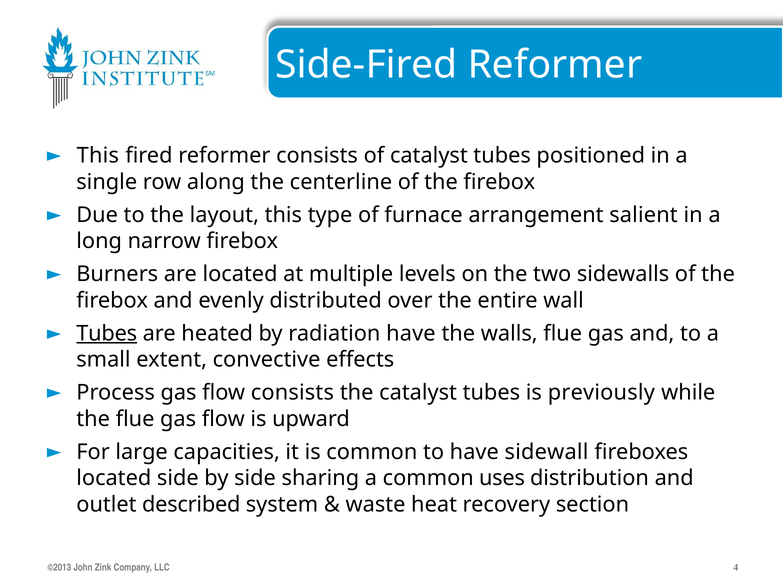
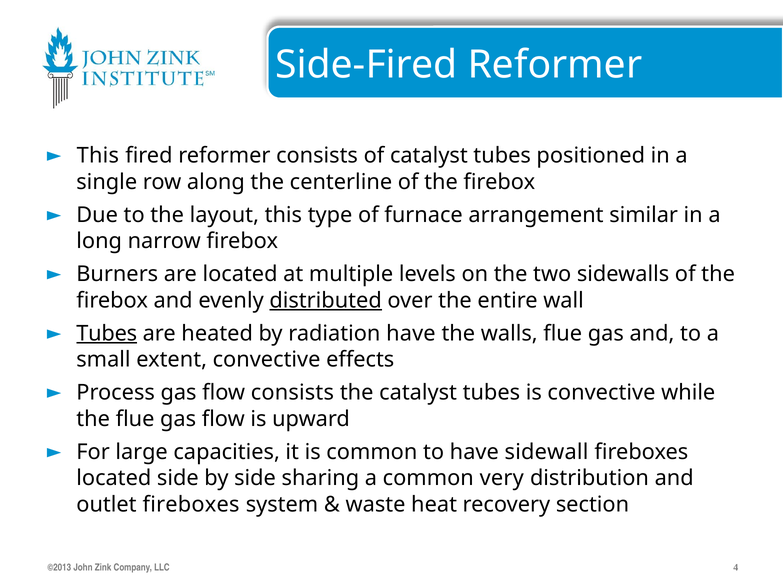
salient: salient -> similar (644, 215)
distributed underline: none -> present (326, 300)
is previously: previously -> convective (601, 392)
uses: uses -> very (502, 478)
outlet described: described -> fireboxes (191, 504)
